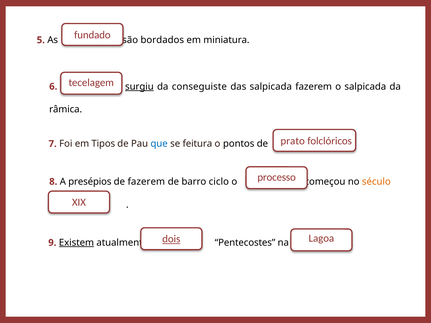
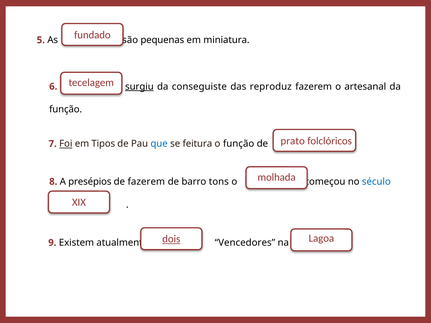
bordados: bordados -> pequenas (162, 40)
das salpicada: salpicada -> reproduz (271, 87)
o salpicada: salpicada -> artesanal (365, 87)
râmica: râmica -> função (66, 110)
Foi underline: none -> present (66, 144)
o pontos: pontos -> função (239, 144)
processo: processo -> molhada (277, 177)
ciclo: ciclo -> tons (219, 182)
século colour: orange -> blue (376, 182)
Existem underline: present -> none (76, 243)
Pentecostes: Pentecostes -> Vencedores (245, 243)
